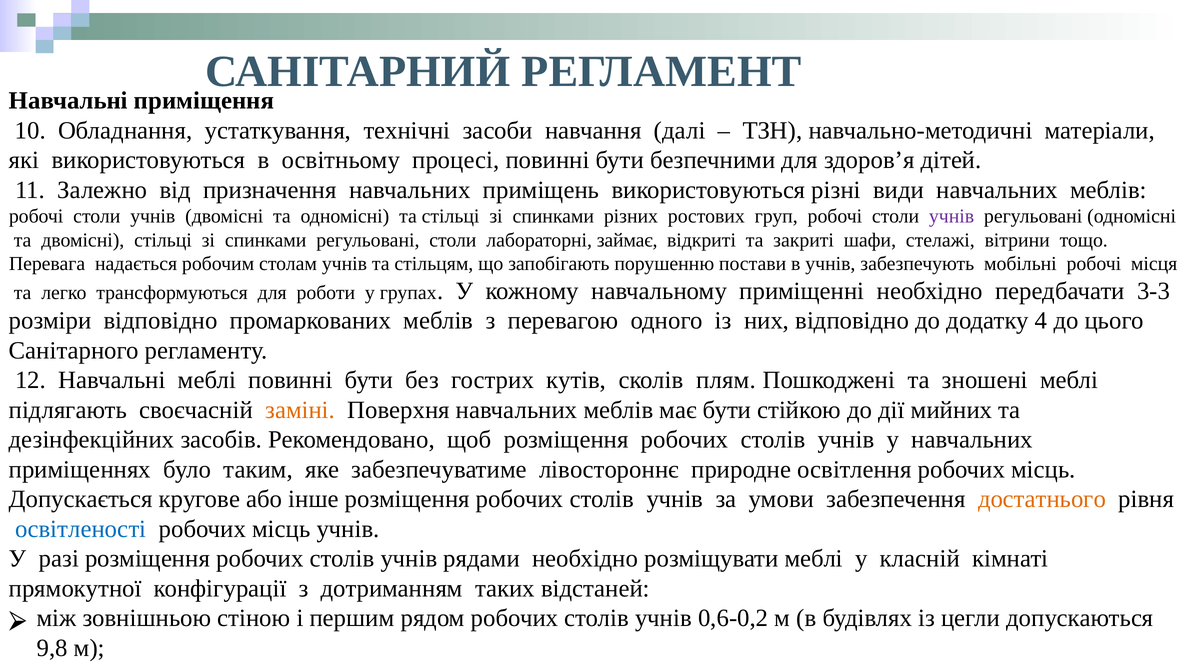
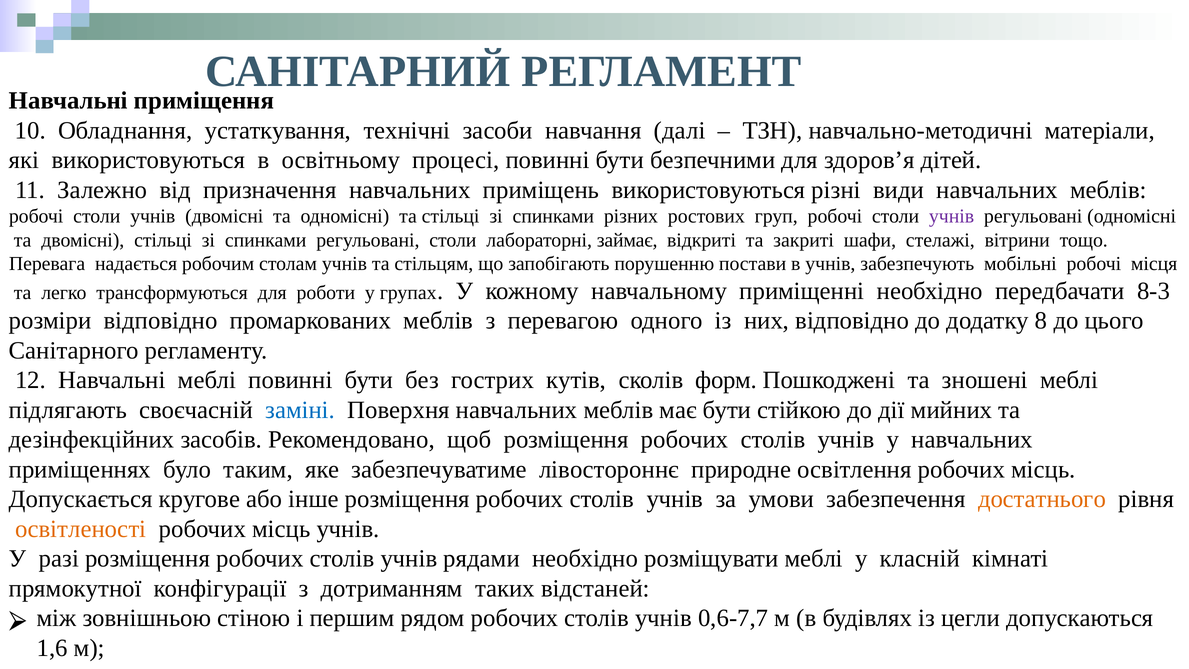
3-3: 3-3 -> 8-3 (1154, 291)
4: 4 -> 8 (1041, 321)
плям: плям -> форм (726, 380)
заміні colour: orange -> blue (300, 410)
освітленості colour: blue -> orange (81, 529)
0,6-0,2: 0,6-0,2 -> 0,6-7,7 (733, 618)
9,8: 9,8 -> 1,6 (52, 648)
